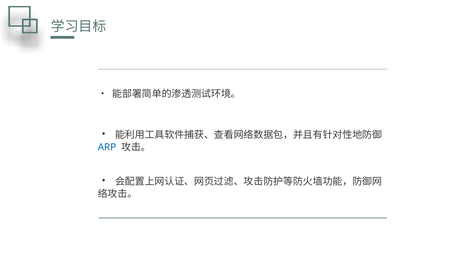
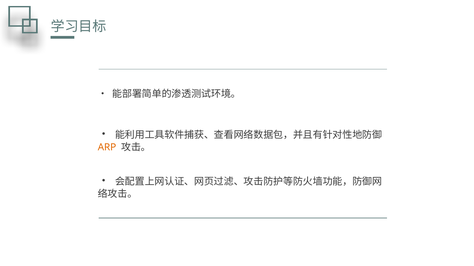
ARP colour: blue -> orange (107, 147)
